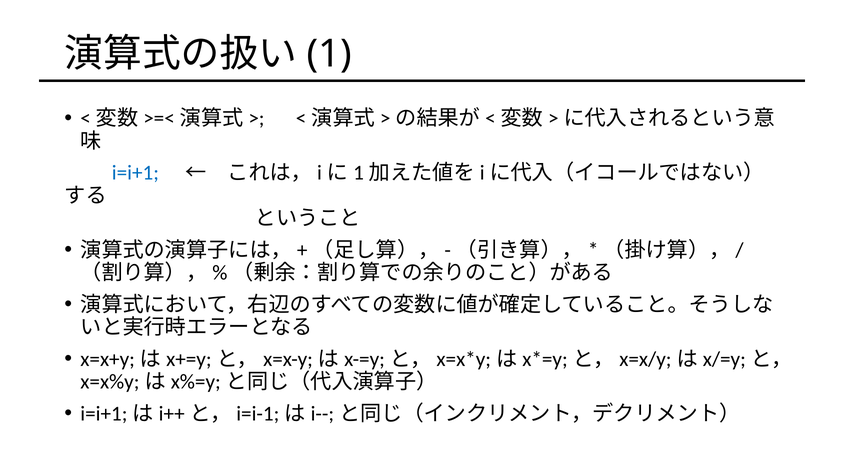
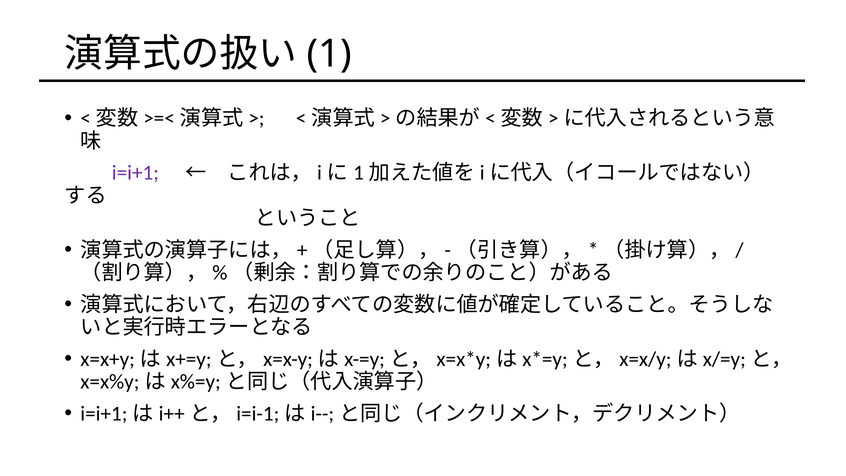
i=i+1 colour: blue -> purple (135, 173)
